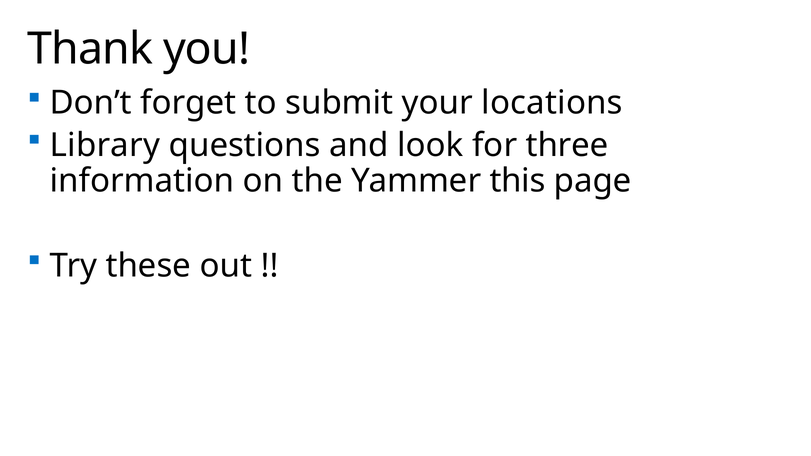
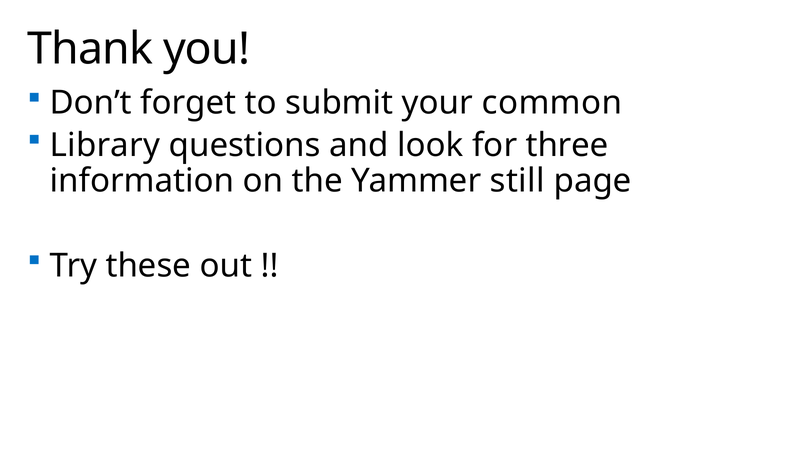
locations: locations -> common (552, 103)
this: this -> still (517, 181)
